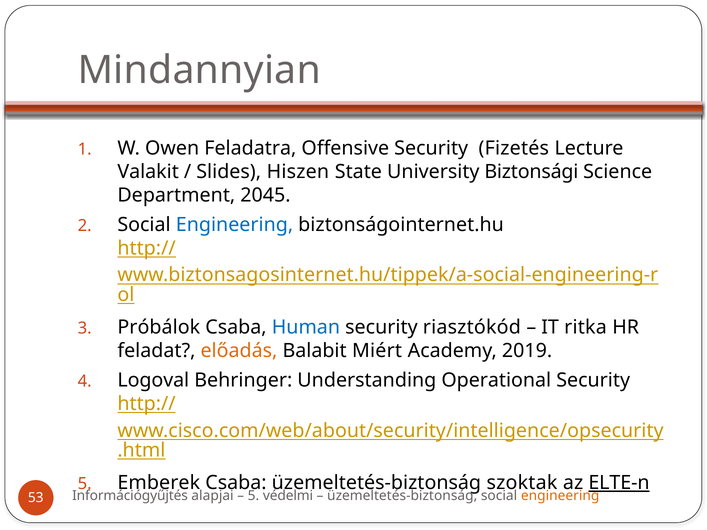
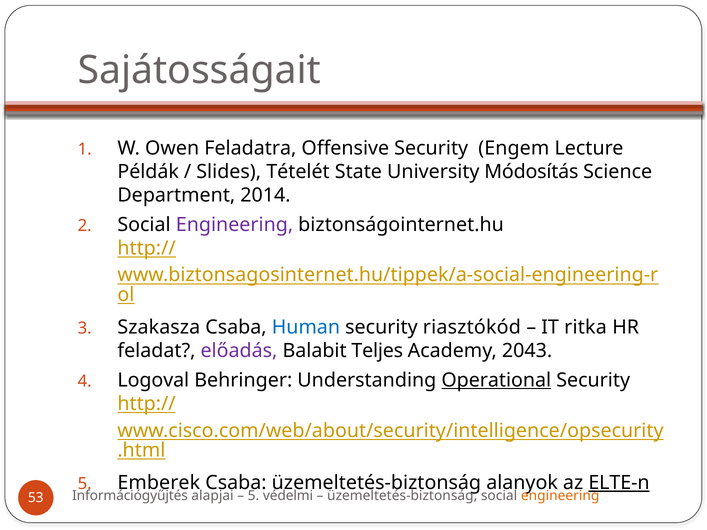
Mindannyian: Mindannyian -> Sajátosságait (199, 70)
Fizetés: Fizetés -> Engem (514, 148)
Valakit: Valakit -> Példák (148, 172)
Hiszen: Hiszen -> Tételét (298, 172)
Biztonsági: Biztonsági -> Módosítás (531, 172)
2045: 2045 -> 2014 (265, 195)
Engineering colour: blue -> purple (235, 225)
Próbálok: Próbálok -> Szakasza (159, 327)
előadás colour: orange -> purple (239, 351)
Miért: Miért -> Teljes (377, 351)
2019: 2019 -> 2043 (527, 351)
Operational underline: none -> present (496, 380)
szoktak: szoktak -> alanyok (522, 483)
